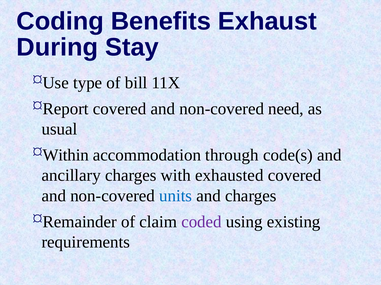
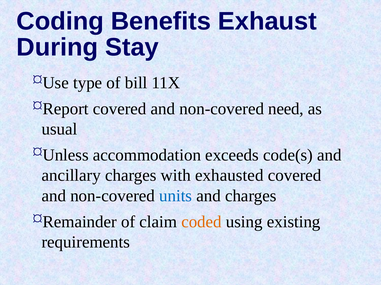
Within: Within -> Unless (66, 156)
through: through -> exceeds (232, 156)
coded colour: purple -> orange (201, 222)
